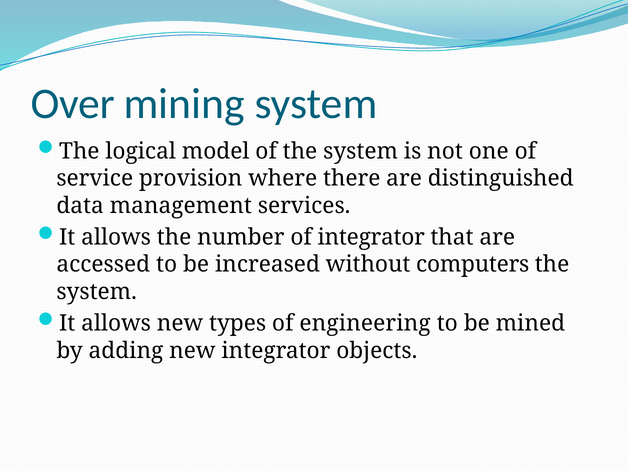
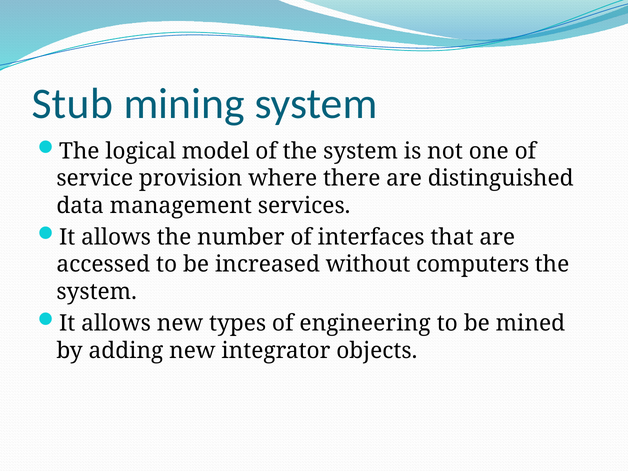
Over: Over -> Stub (72, 104)
of integrator: integrator -> interfaces (371, 237)
